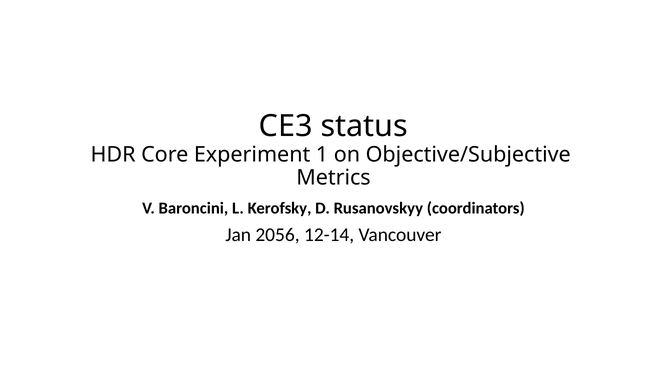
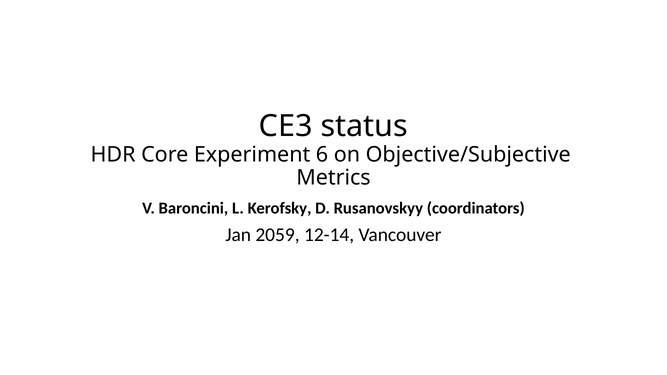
1: 1 -> 6 (322, 155)
2056: 2056 -> 2059 (278, 235)
